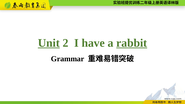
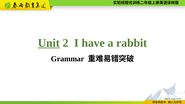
rabbit underline: present -> none (132, 43)
